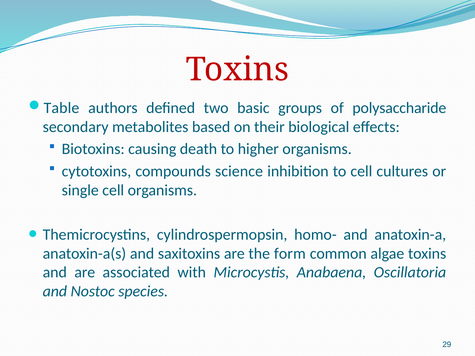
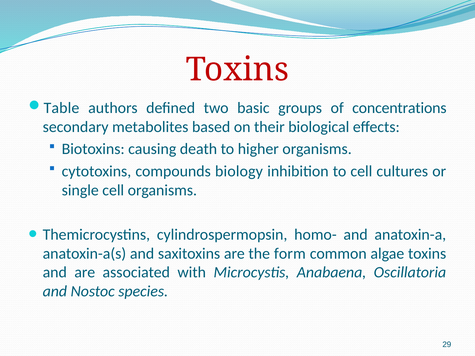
polysaccharide: polysaccharide -> concentrations (399, 108)
science: science -> biology (239, 171)
